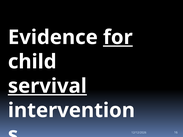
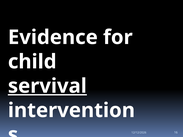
for underline: present -> none (118, 37)
